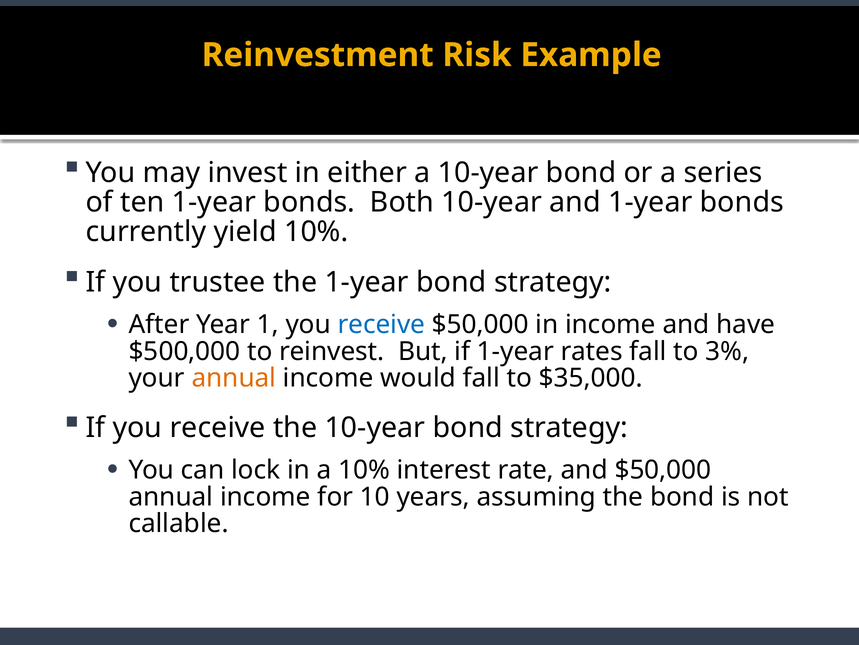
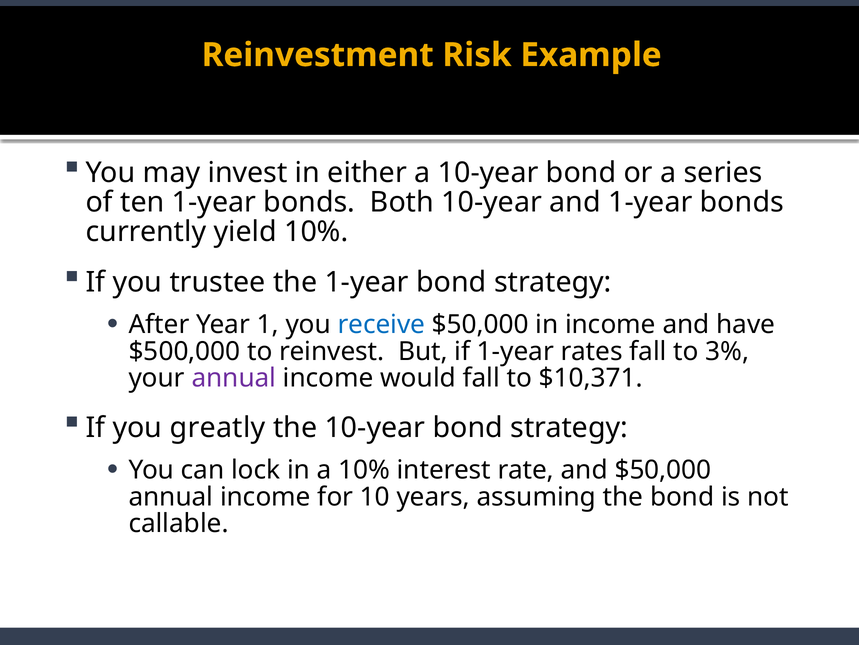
annual colour: orange -> purple (234, 378)
$35,000: $35,000 -> $10,371 (591, 378)
If you receive: receive -> greatly (217, 427)
